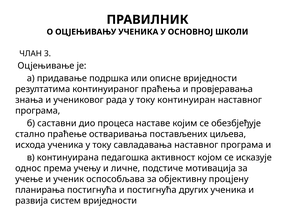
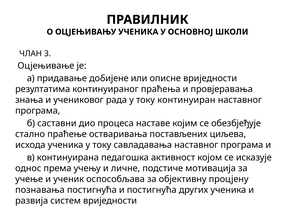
подршка: подршка -> добијене (109, 78)
планирања: планирања -> познавања (40, 190)
